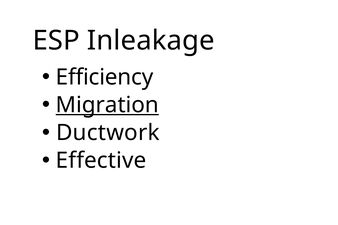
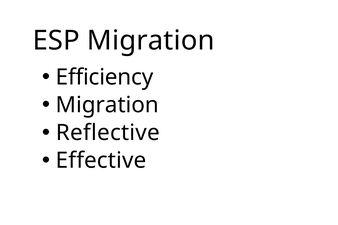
ESP Inleakage: Inleakage -> Migration (151, 41)
Migration underline: present -> none (107, 105)
Ductwork: Ductwork -> Reflective (108, 133)
